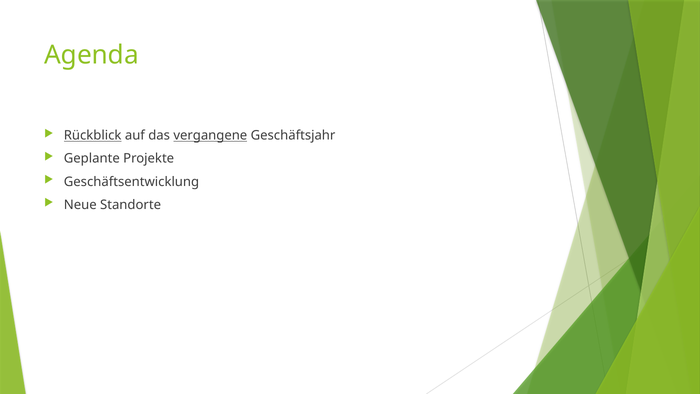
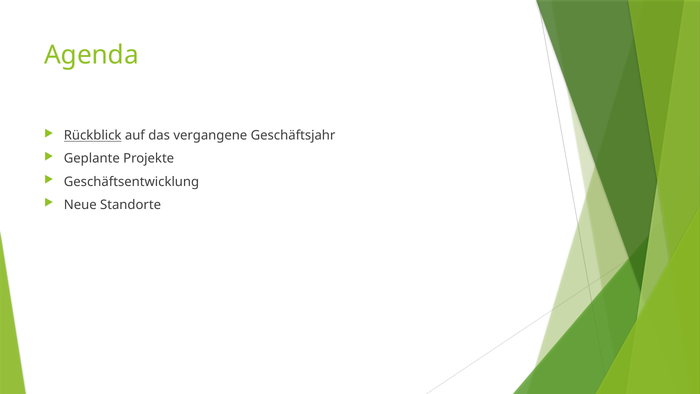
vergangene underline: present -> none (210, 135)
